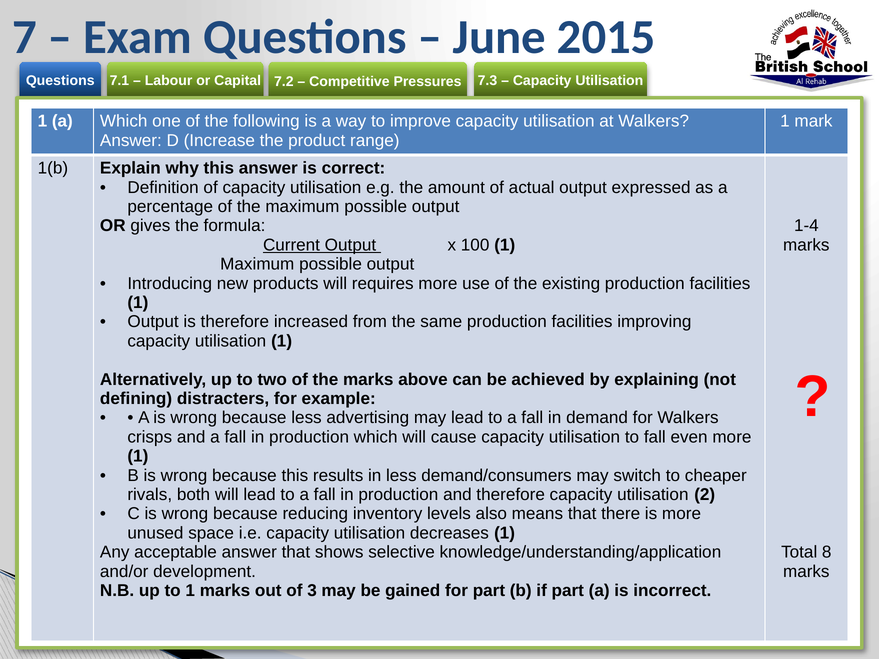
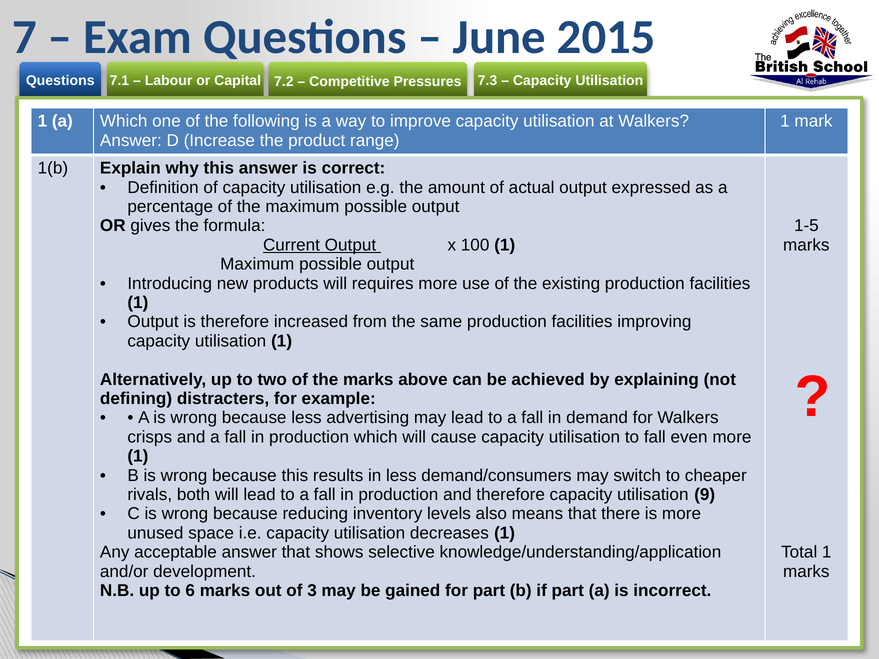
1-4: 1-4 -> 1-5 (806, 226)
2: 2 -> 9 (705, 495)
Total 8: 8 -> 1 (827, 552)
to 1: 1 -> 6 (190, 591)
